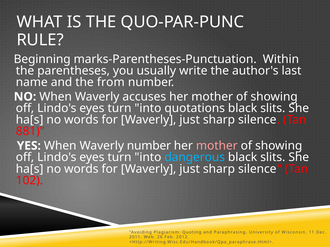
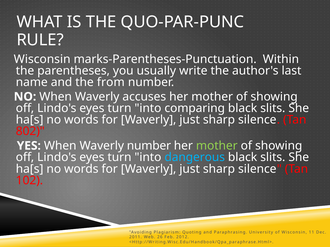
Beginning: Beginning -> Wisconsin (42, 59)
quotations: quotations -> comparing (195, 108)
881: 881 -> 802 (30, 132)
mother colour: pink -> light green (217, 146)
